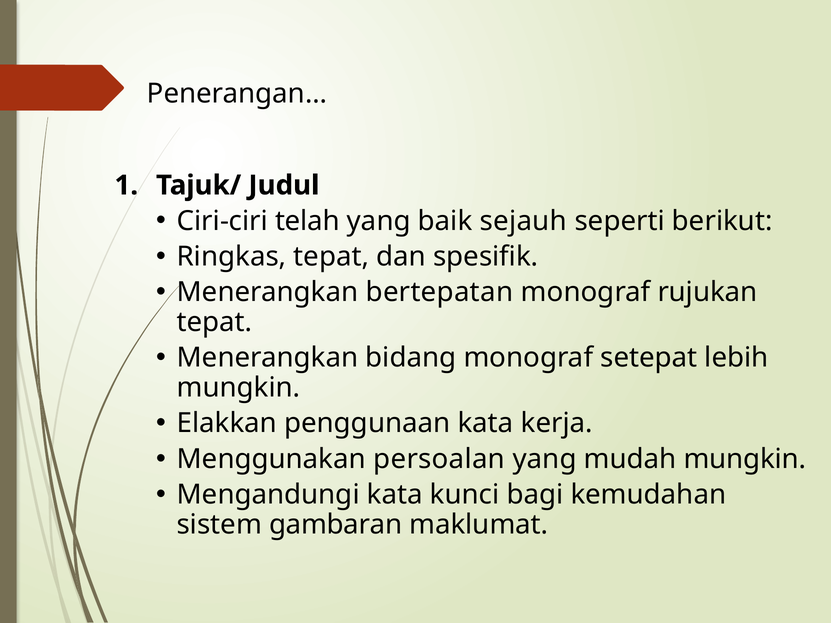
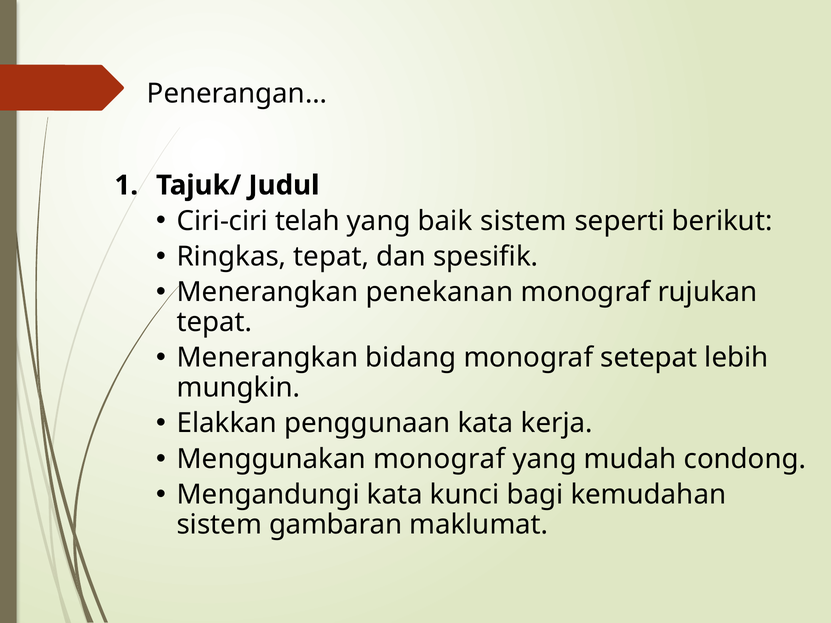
baik sejauh: sejauh -> sistem (523, 221)
bertepatan: bertepatan -> penekanan (439, 292)
Menggunakan persoalan: persoalan -> monograf (439, 459)
mudah mungkin: mungkin -> condong (745, 459)
